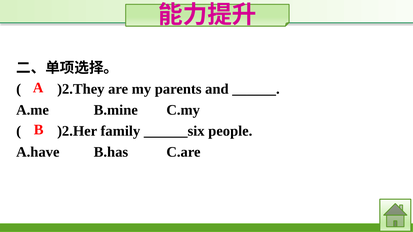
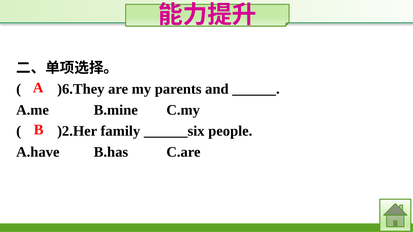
)2.They: )2.They -> )6.They (81, 89)
